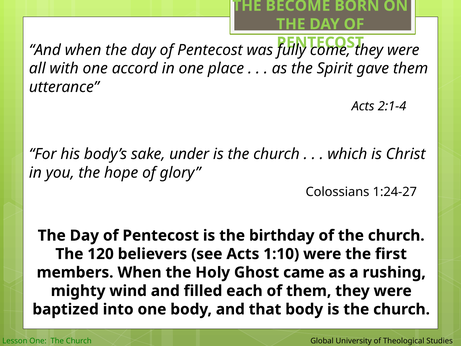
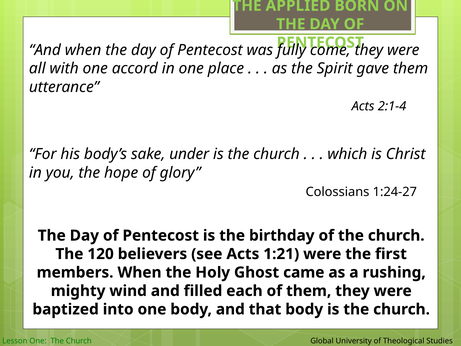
BECOME: BECOME -> APPLIED (298, 6)
1:10: 1:10 -> 1:21 (281, 254)
